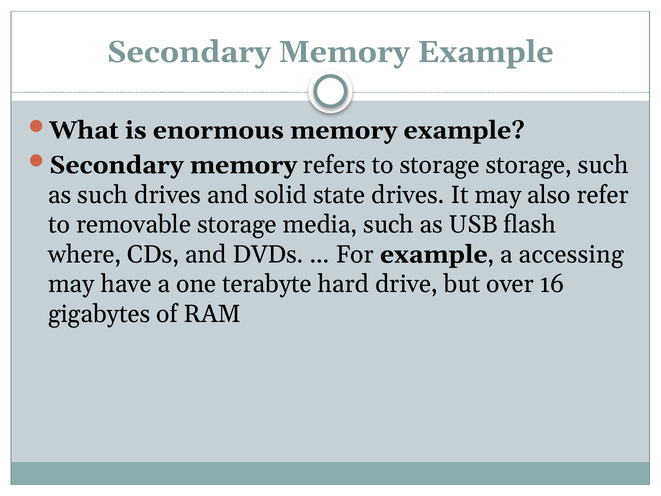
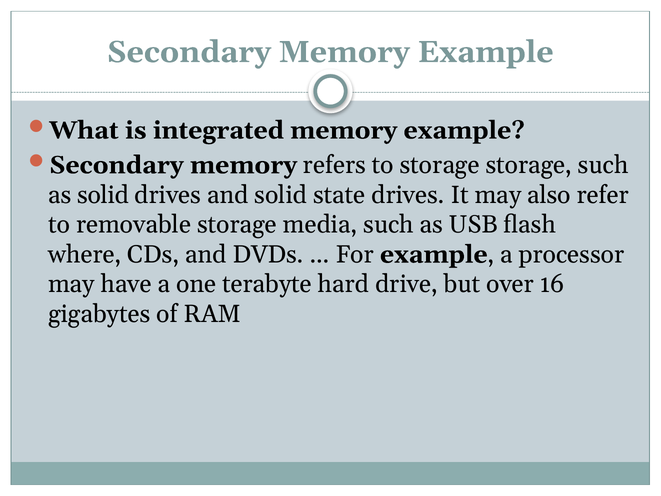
enormous: enormous -> integrated (218, 130)
as such: such -> solid (103, 195)
accessing: accessing -> processor (571, 254)
